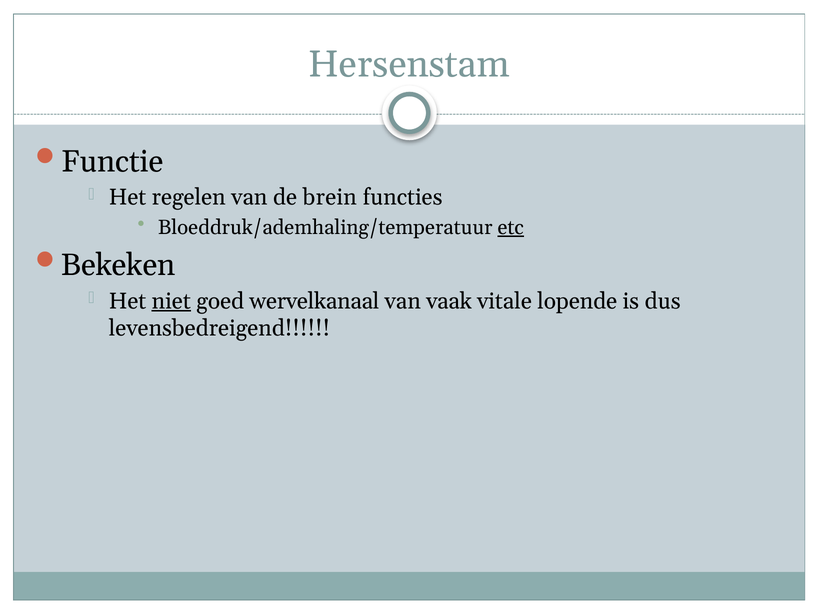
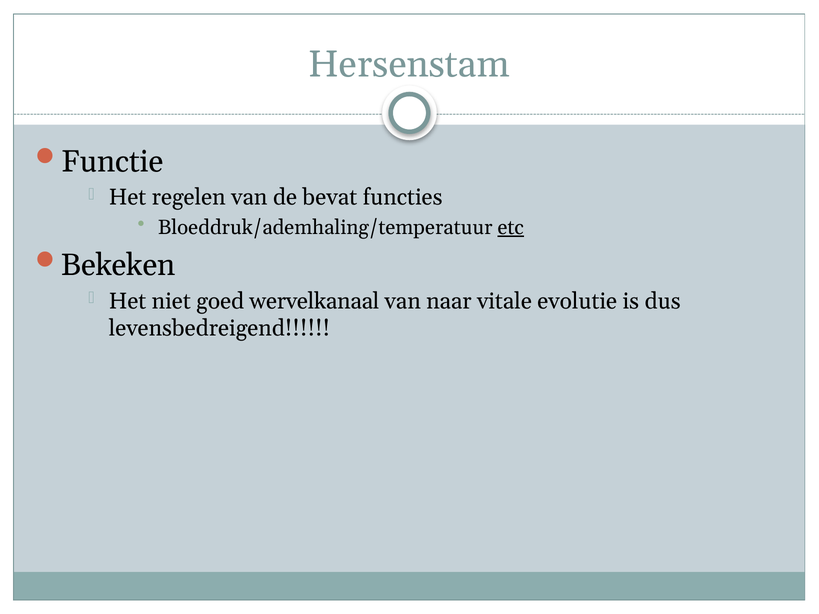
brein: brein -> bevat (330, 198)
niet underline: present -> none (171, 301)
vaak: vaak -> naar (449, 301)
lopende: lopende -> evolutie (577, 301)
